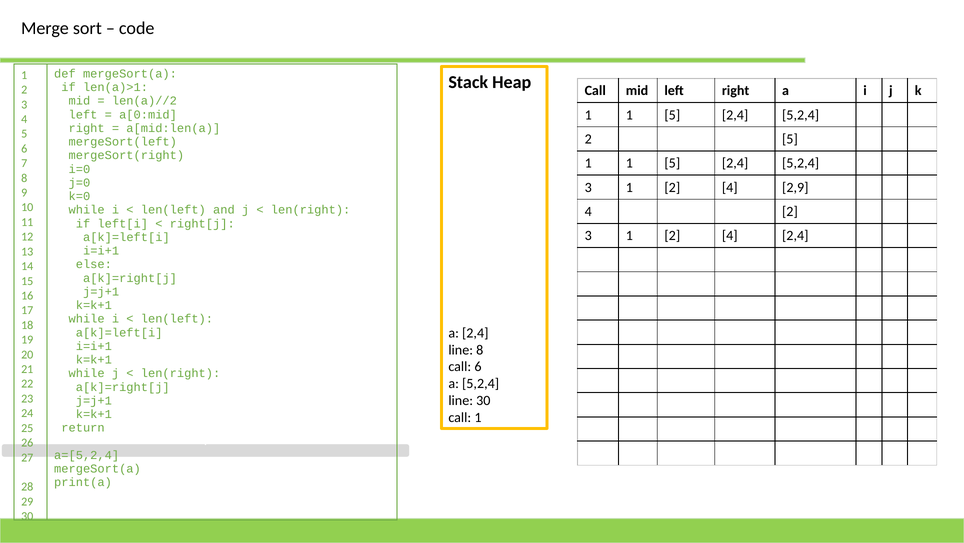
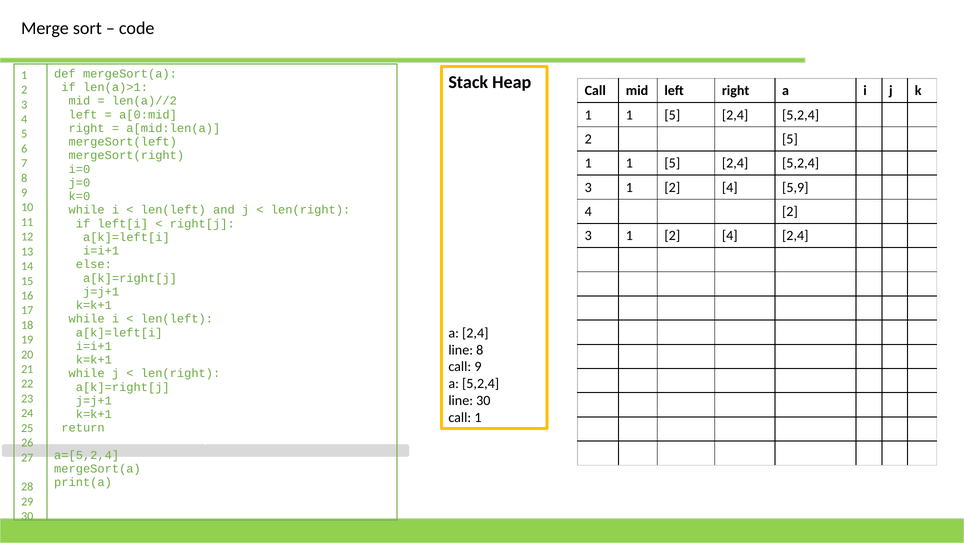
2,9: 2,9 -> 5,9 (795, 187)
call 6: 6 -> 9 (478, 366)
